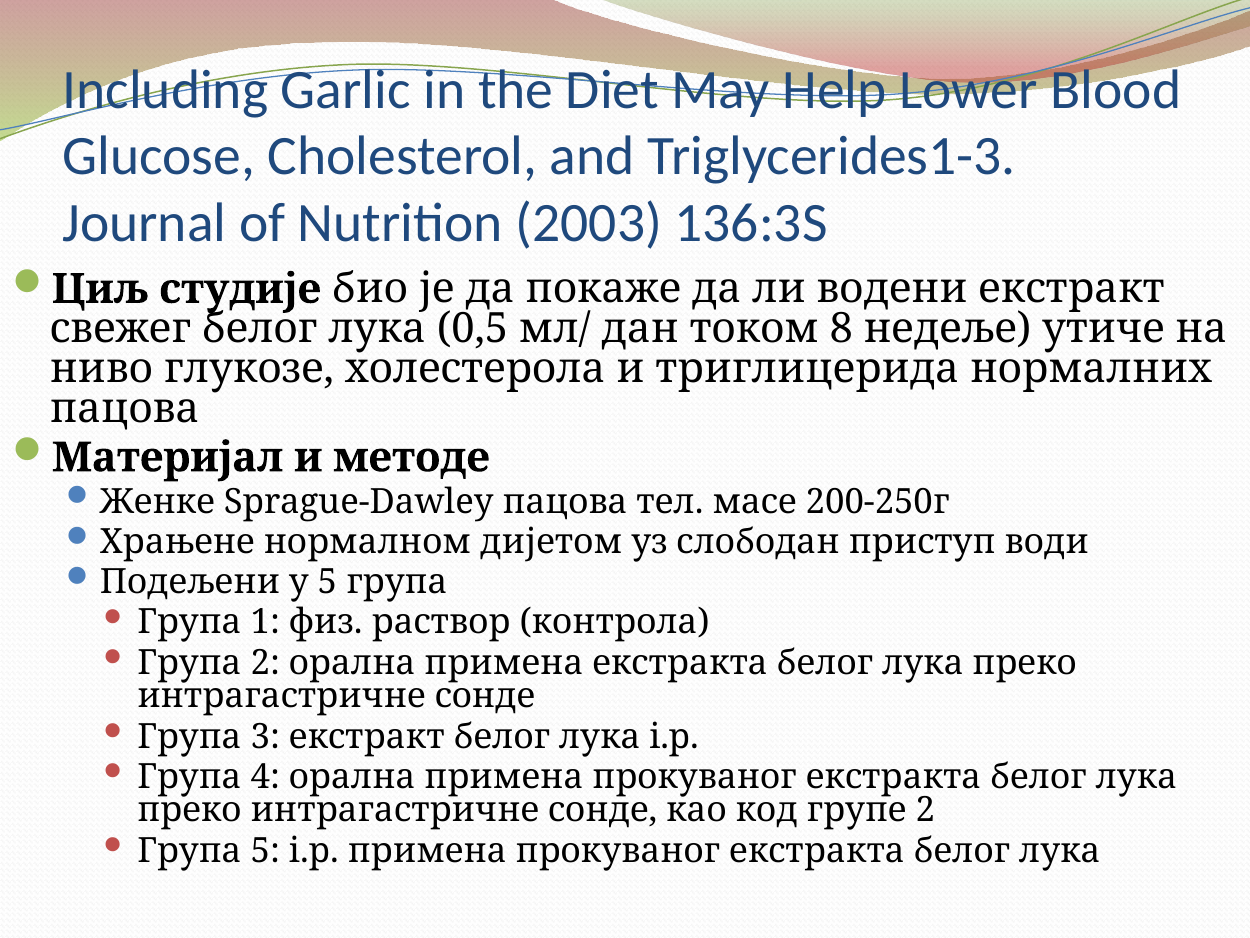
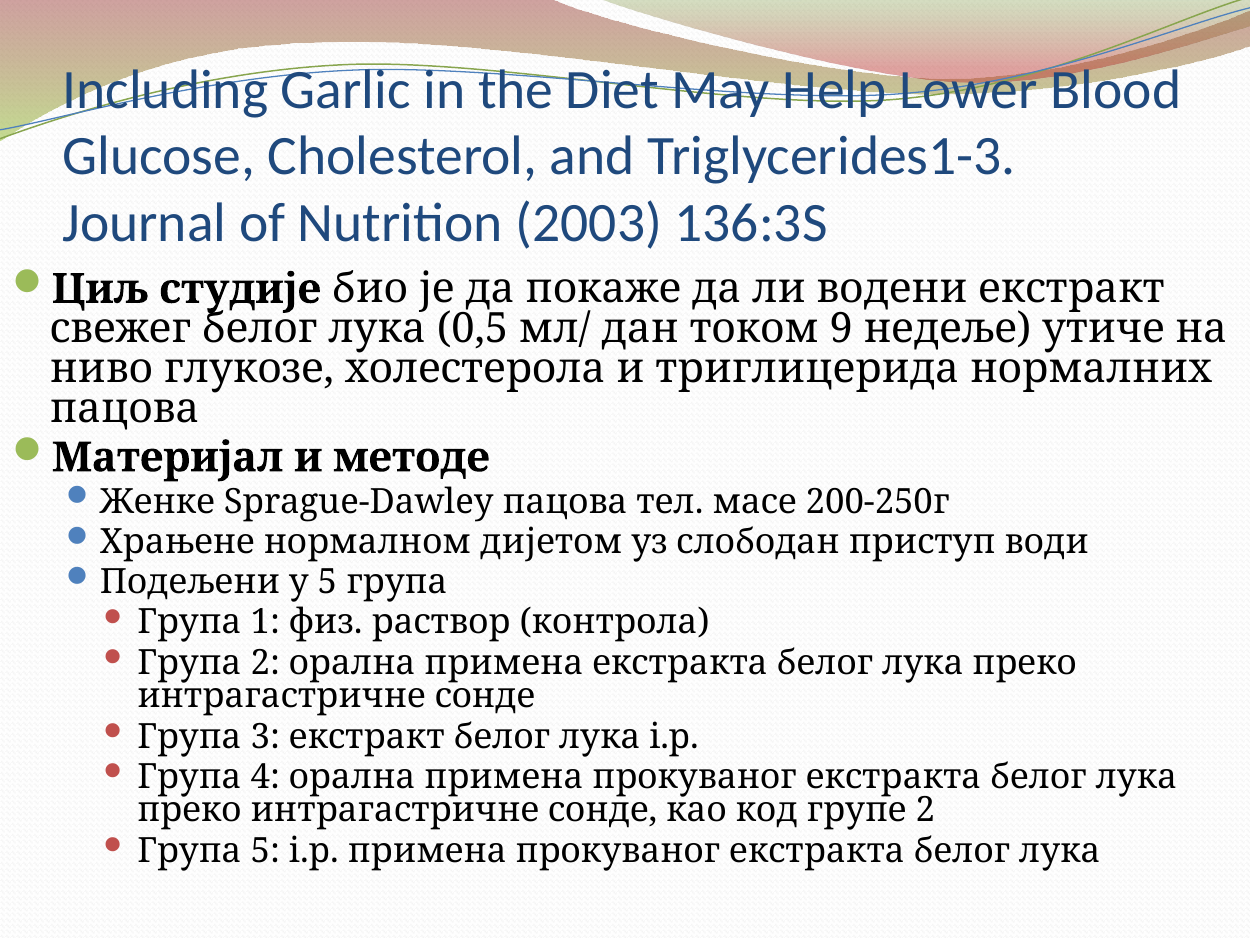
8: 8 -> 9 (841, 329)
